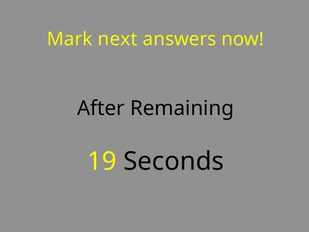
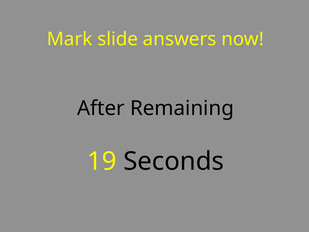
next: next -> slide (118, 39)
